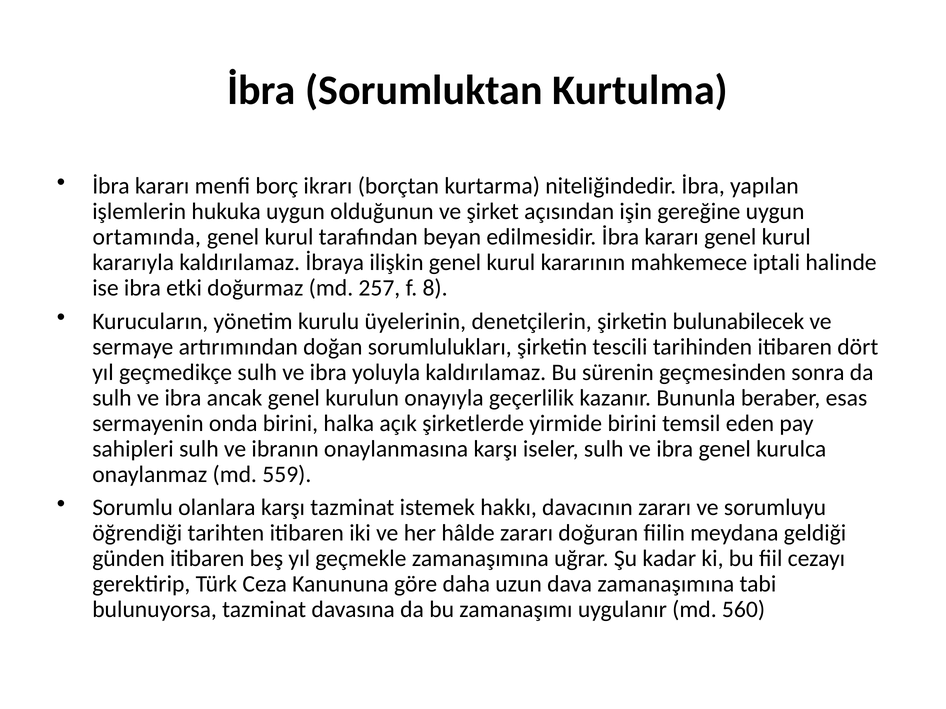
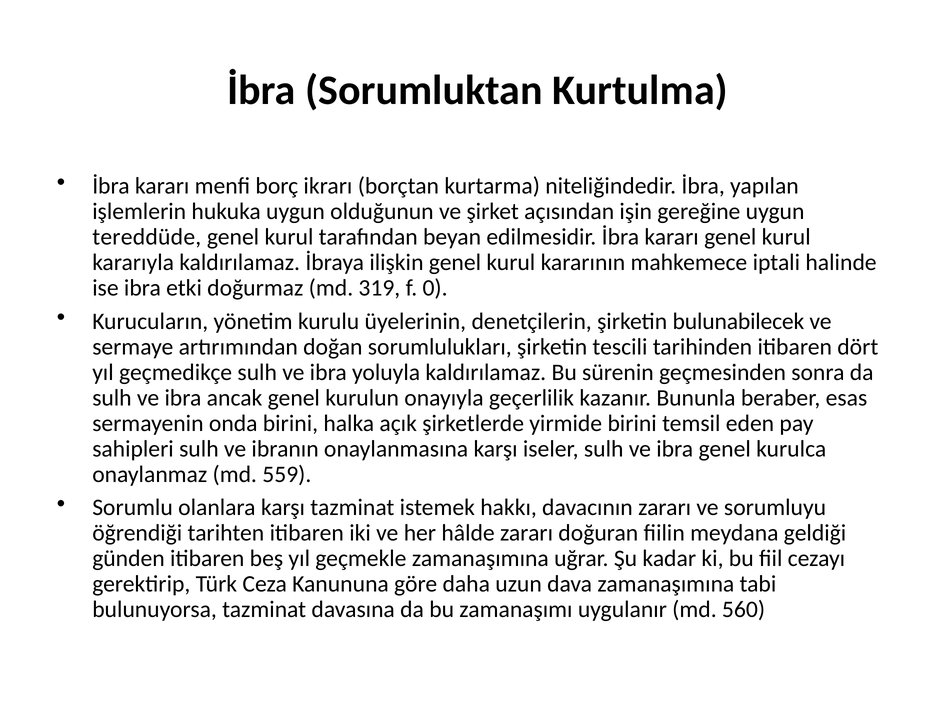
ortamında: ortamında -> tereddüde (147, 237)
257: 257 -> 319 (379, 288)
8: 8 -> 0 (435, 288)
